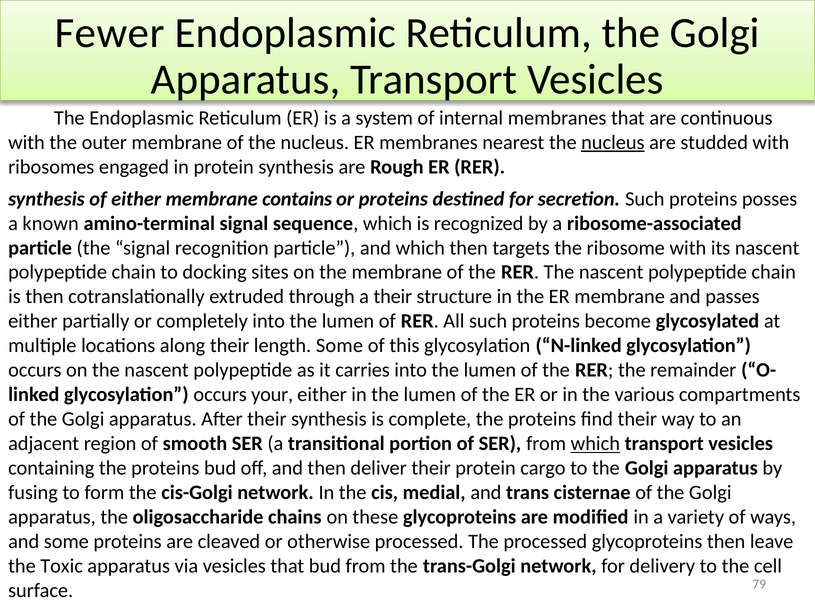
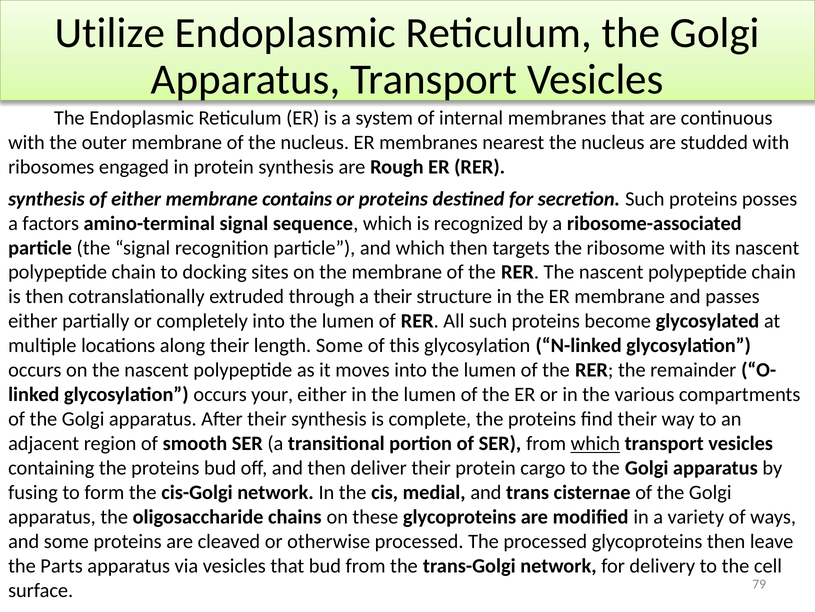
Fewer: Fewer -> Utilize (110, 33)
nucleus underline: present -> none (613, 142)
known: known -> factors (51, 223)
carries: carries -> moves (362, 370)
Toxic: Toxic -> Parts (62, 565)
